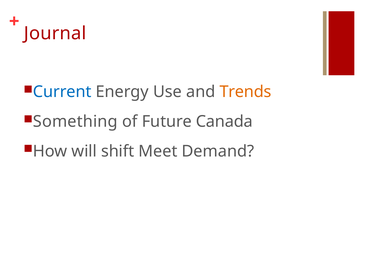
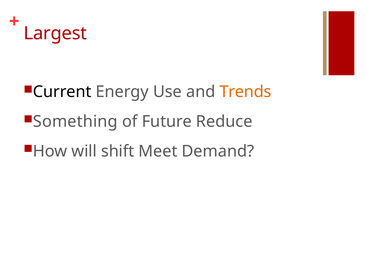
Journal: Journal -> Largest (55, 33)
Current colour: blue -> black (62, 92)
Canada: Canada -> Reduce (224, 122)
